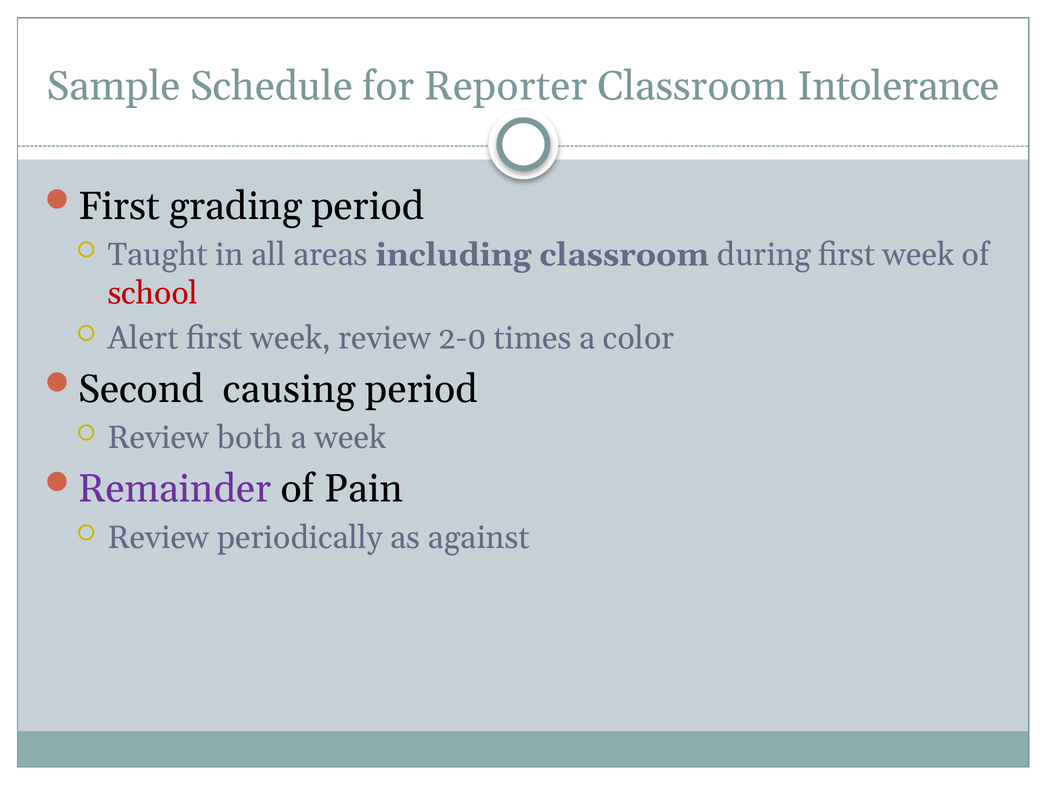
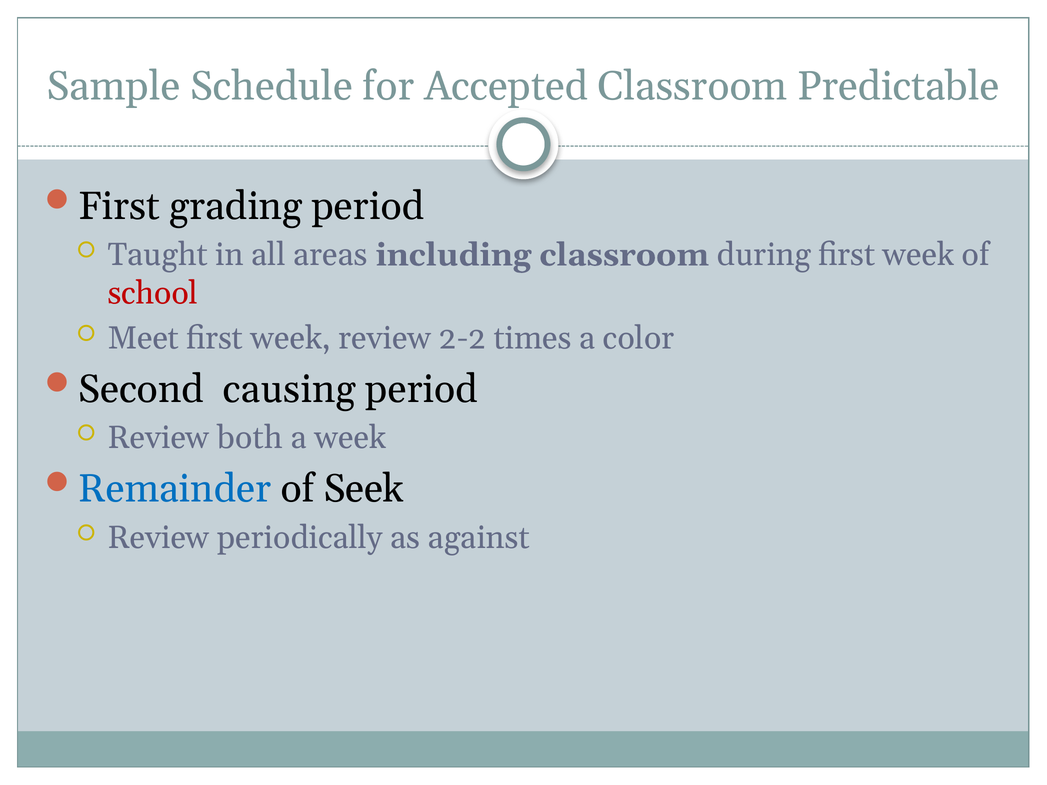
Reporter: Reporter -> Accepted (506, 86)
Intolerance: Intolerance -> Predictable (898, 86)
Alert: Alert -> Meet (143, 338)
2-0: 2-0 -> 2-2 (463, 338)
Remainder colour: purple -> blue (175, 489)
Pain: Pain -> Seek (364, 489)
